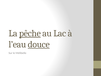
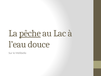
douce underline: present -> none (39, 44)
